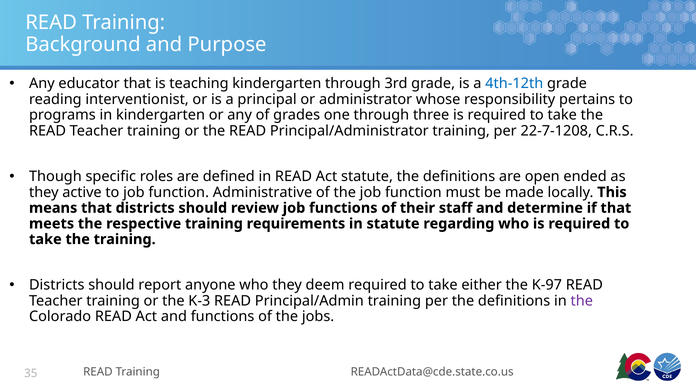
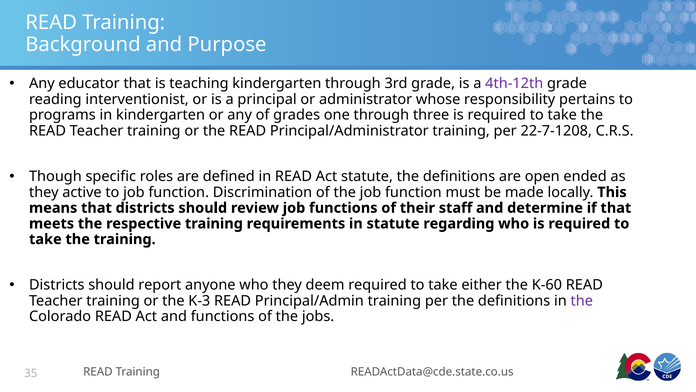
4th-12th colour: blue -> purple (514, 84)
Administrative: Administrative -> Discrimination (263, 192)
K-97: K-97 -> K-60 (547, 285)
